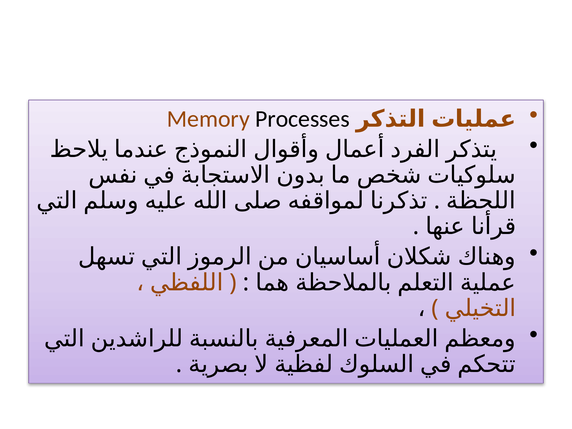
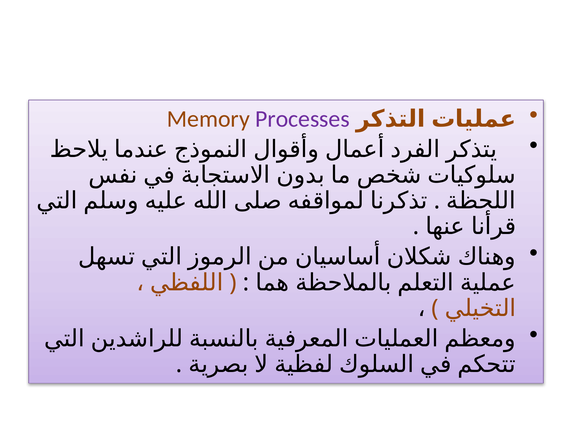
Processes colour: black -> purple (302, 119)
